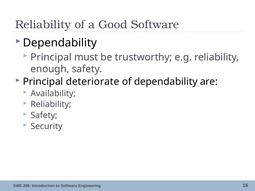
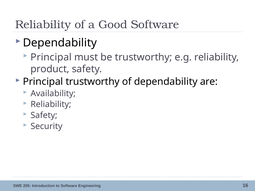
enough: enough -> product (50, 69)
Principal deteriorate: deteriorate -> trustworthy (93, 82)
